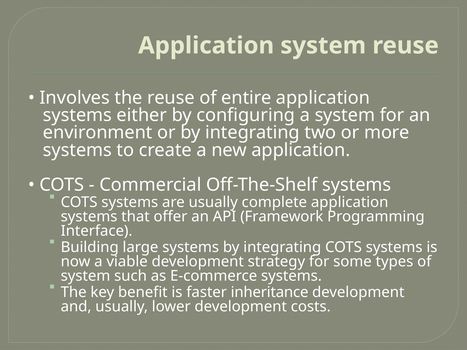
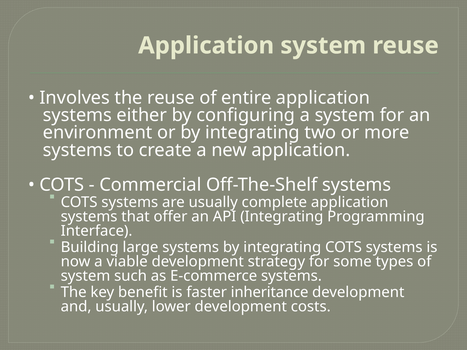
API Framework: Framework -> Integrating (282, 217)
